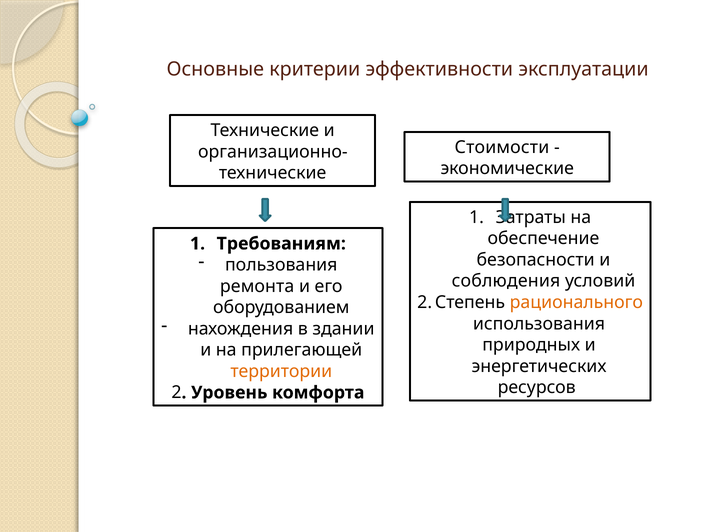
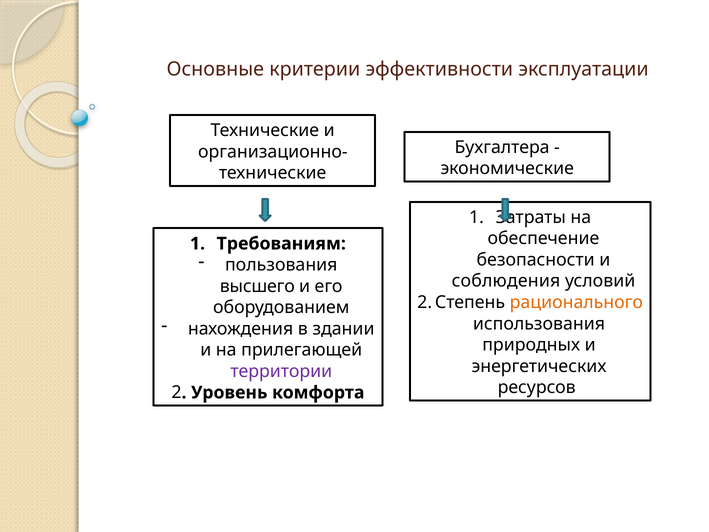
Стоимости: Стоимости -> Бухгалтера (502, 147)
ремонта: ремонта -> высшего (257, 286)
территории colour: orange -> purple (281, 371)
